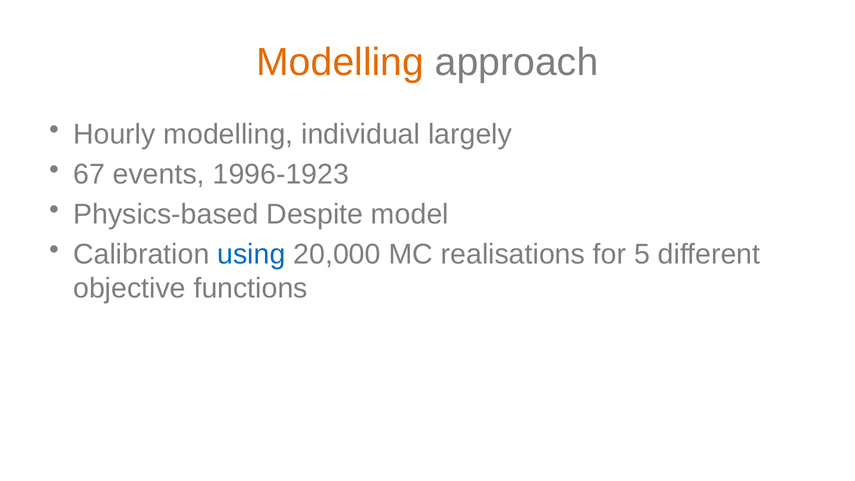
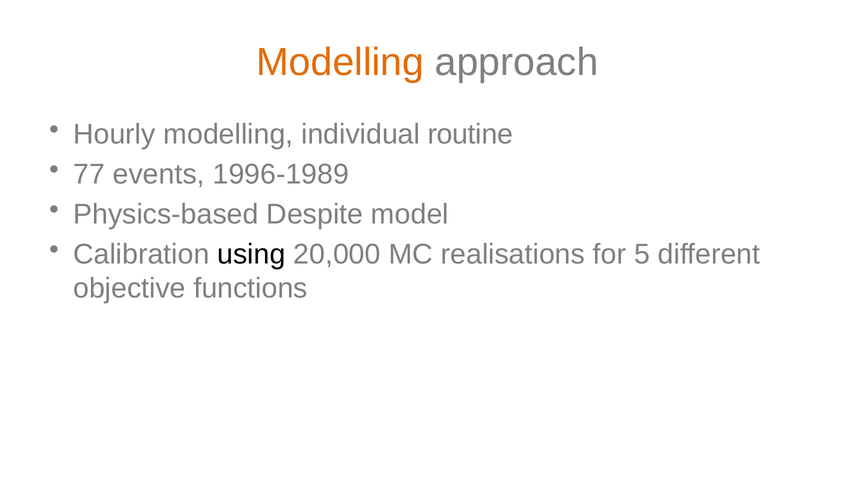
largely: largely -> routine (470, 135)
67: 67 -> 77 (89, 174)
1996-1923: 1996-1923 -> 1996-1989 (281, 174)
using colour: blue -> black (251, 254)
